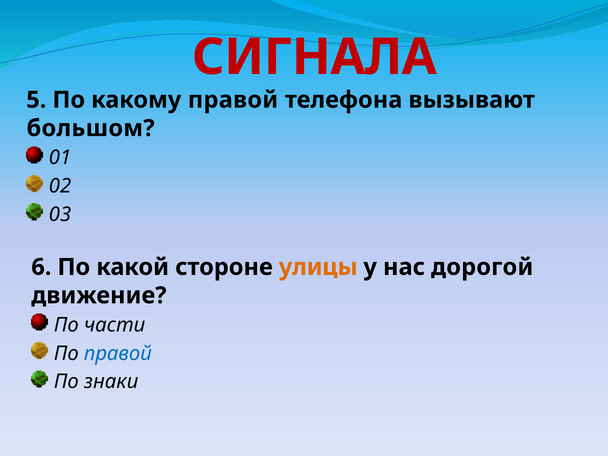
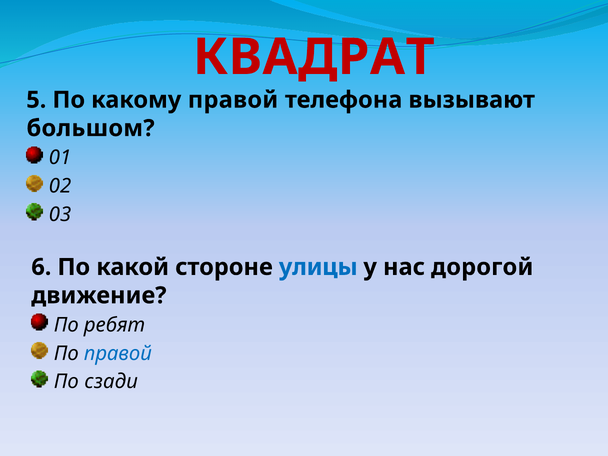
СИГНАЛА: СИГНАЛА -> КВАДРАТ (314, 57)
улицы colour: orange -> blue (318, 267)
части: части -> ребят (115, 325)
знаки: знаки -> сзади (111, 382)
